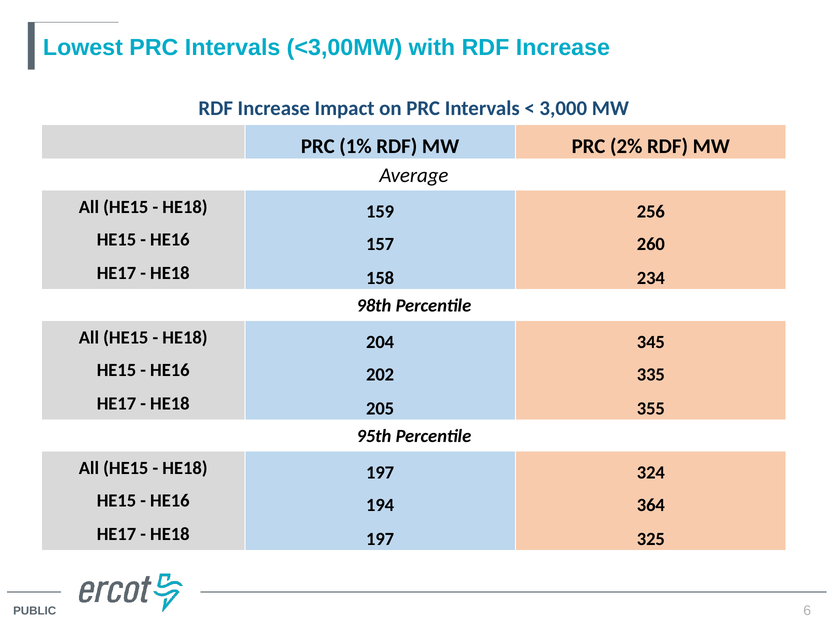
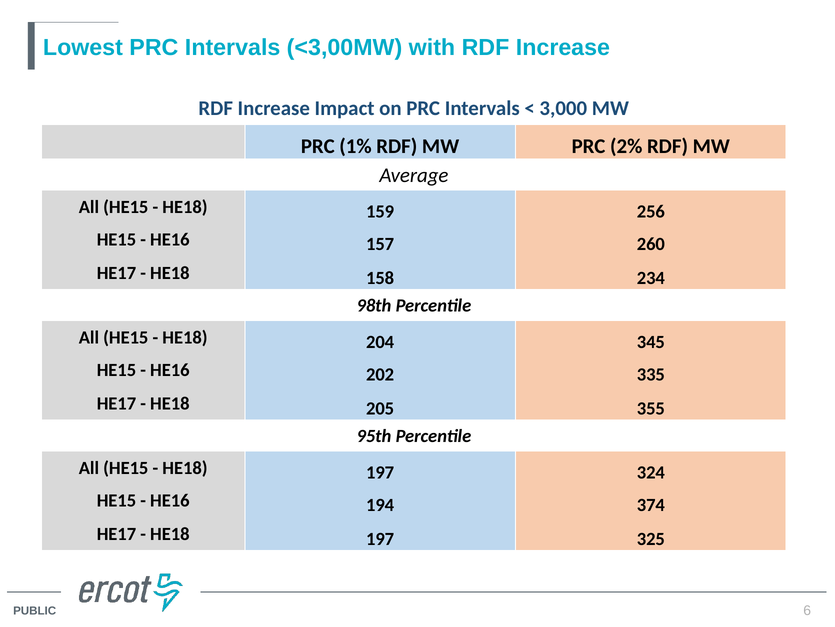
364: 364 -> 374 (651, 504)
